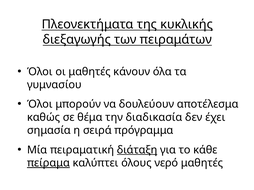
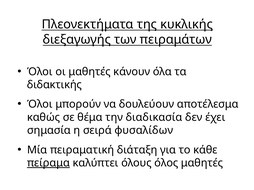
γυμνασίου: γυμνασίου -> διδακτικής (54, 85)
πρόγραμμα: πρόγραμμα -> φυσαλίδων (144, 131)
διάταξη underline: present -> none (137, 150)
νερό: νερό -> όλος (166, 163)
